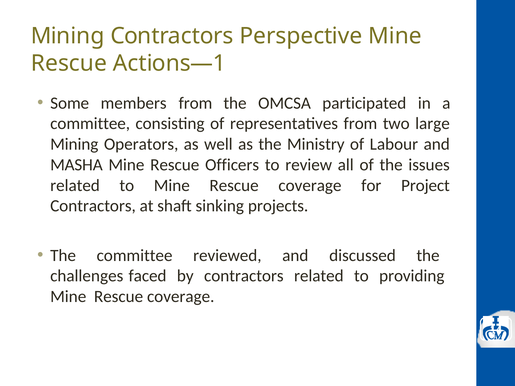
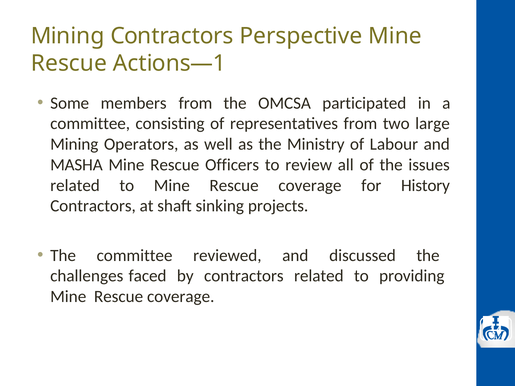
Project: Project -> History (425, 185)
